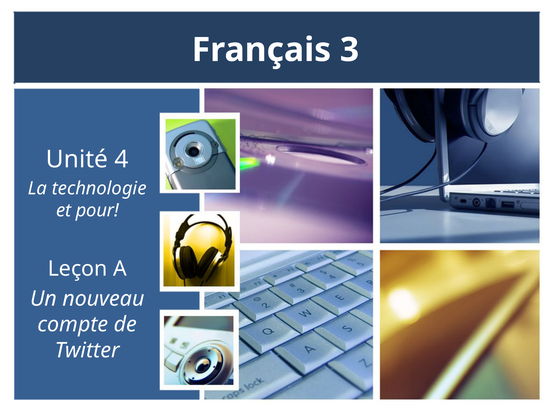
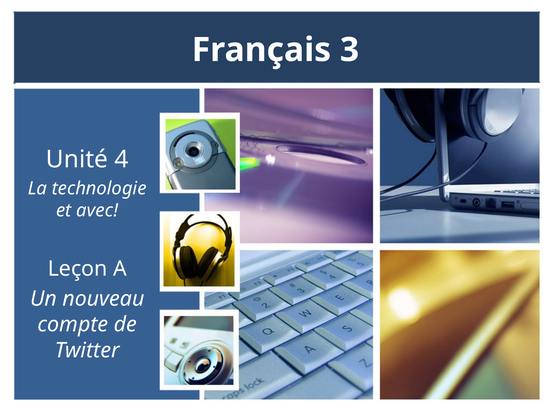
pour: pour -> avec (97, 211)
